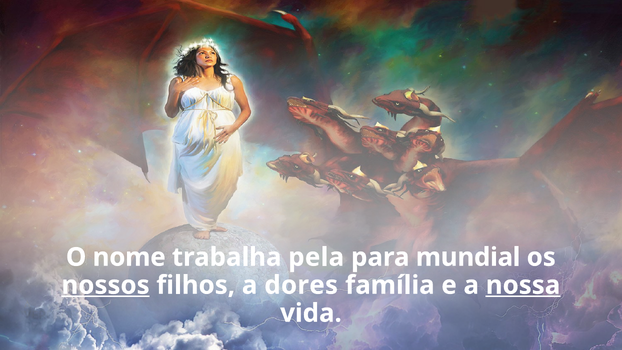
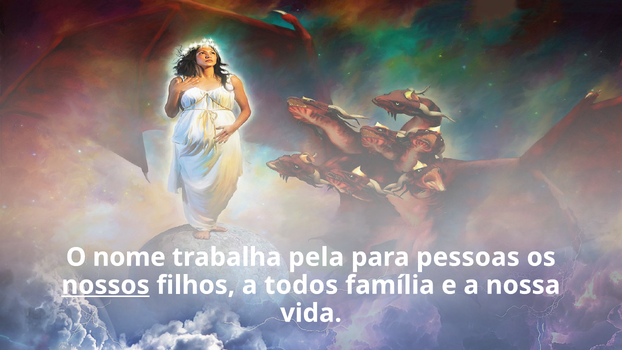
mundial: mundial -> pessoas (468, 257)
dores: dores -> todos (301, 285)
nossa underline: present -> none (523, 285)
